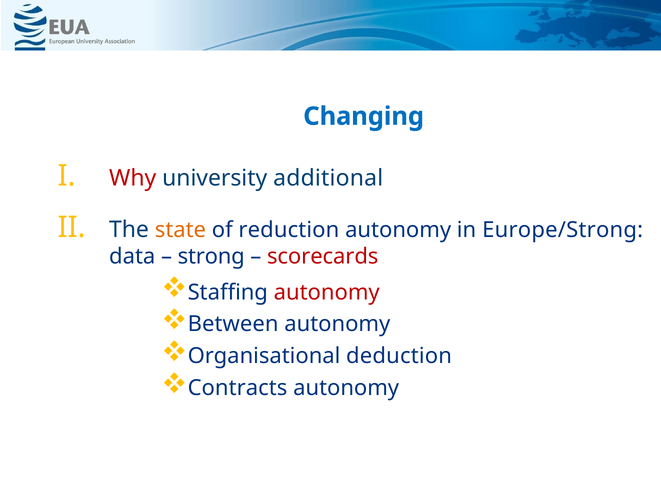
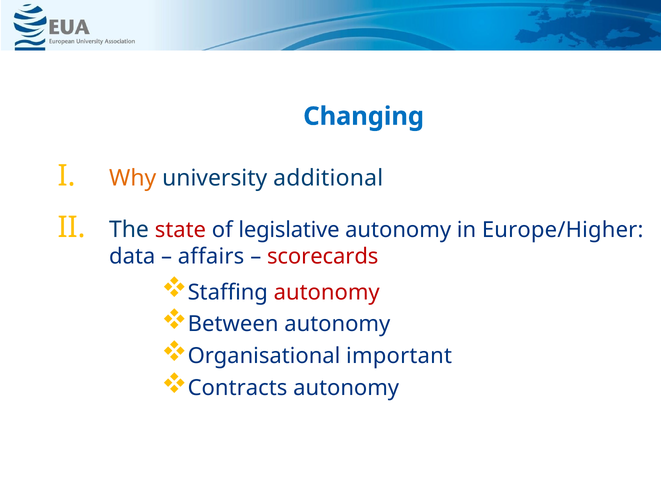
Why colour: red -> orange (133, 178)
state colour: orange -> red (180, 230)
reduction: reduction -> legislative (289, 230)
Europe/Strong: Europe/Strong -> Europe/Higher (563, 230)
strong: strong -> affairs (211, 256)
deduction: deduction -> important (399, 356)
